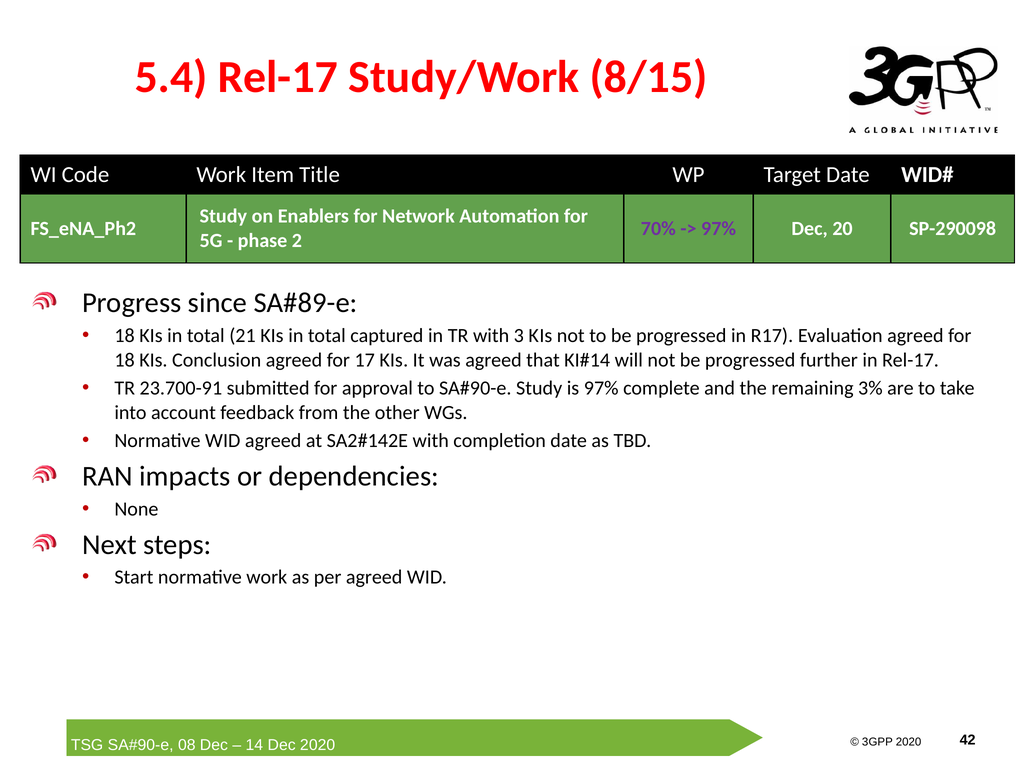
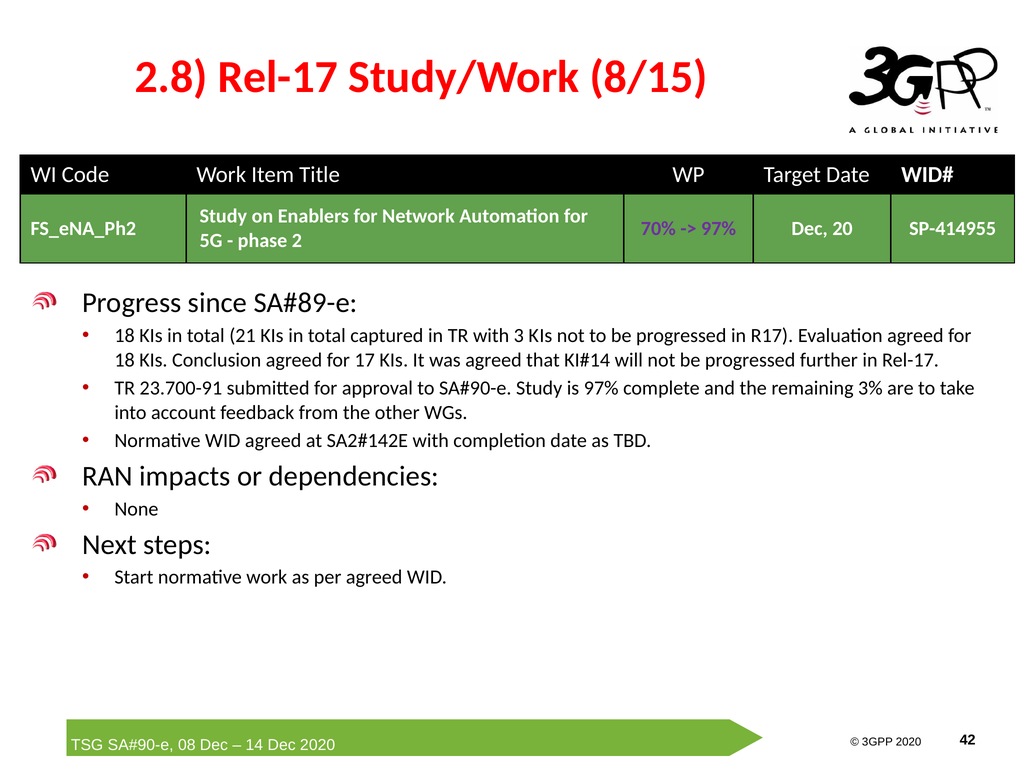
5.4: 5.4 -> 2.8 (171, 77)
SP-290098: SP-290098 -> SP-414955 (953, 229)
